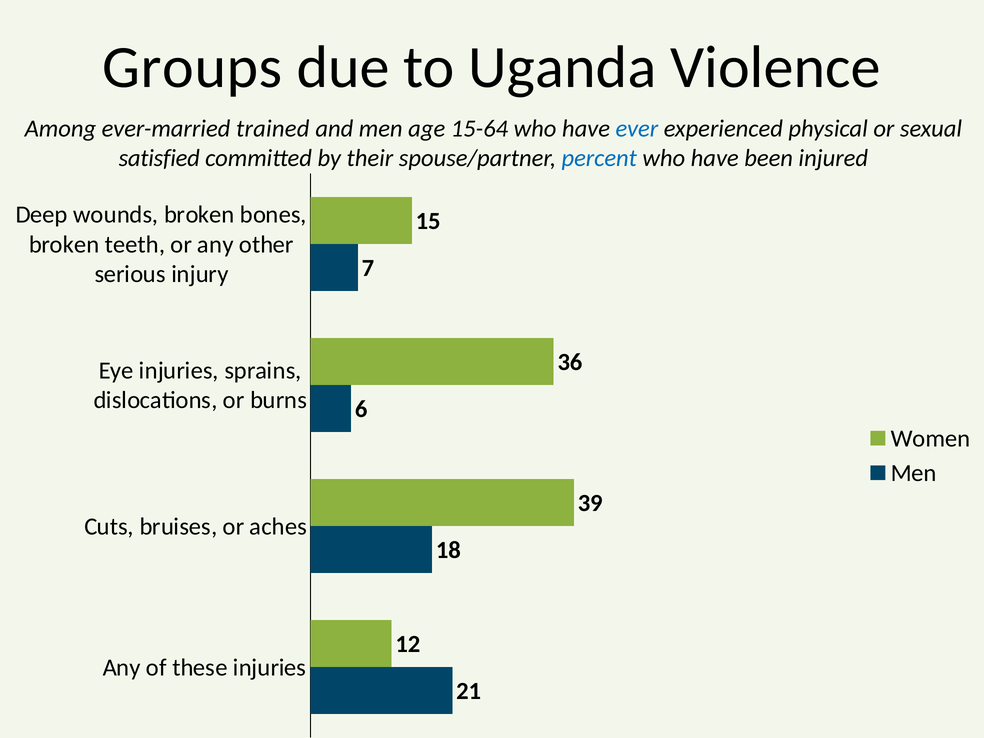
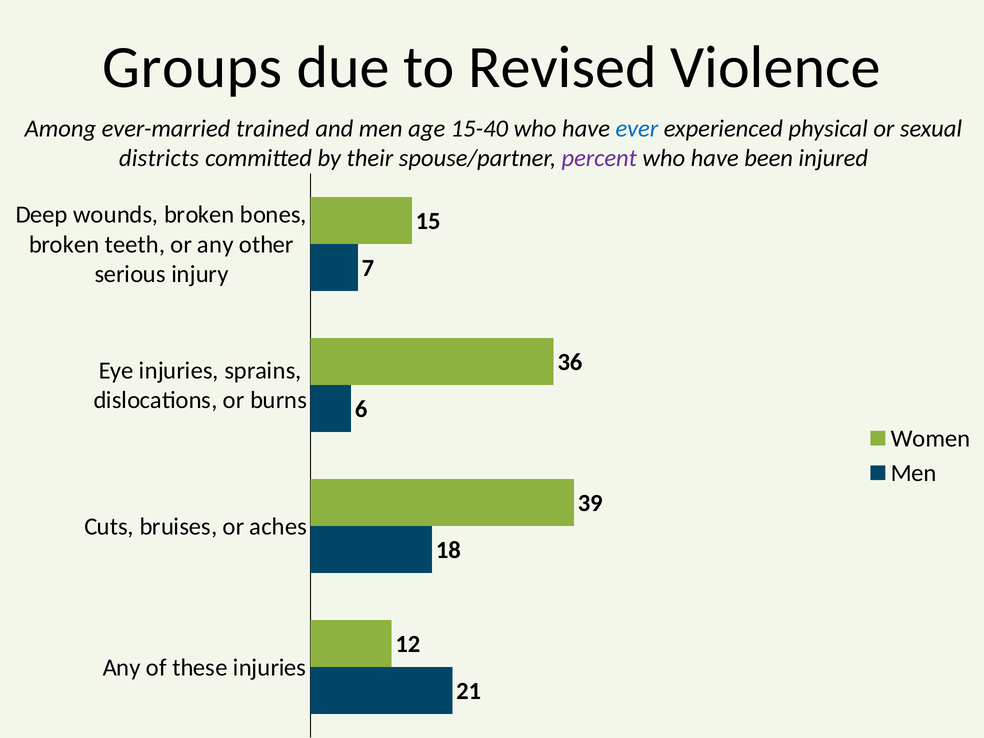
Uganda: Uganda -> Revised (562, 67)
15-64: 15-64 -> 15-40 (479, 129)
satisfied: satisfied -> districts (159, 158)
percent colour: blue -> purple (599, 158)
